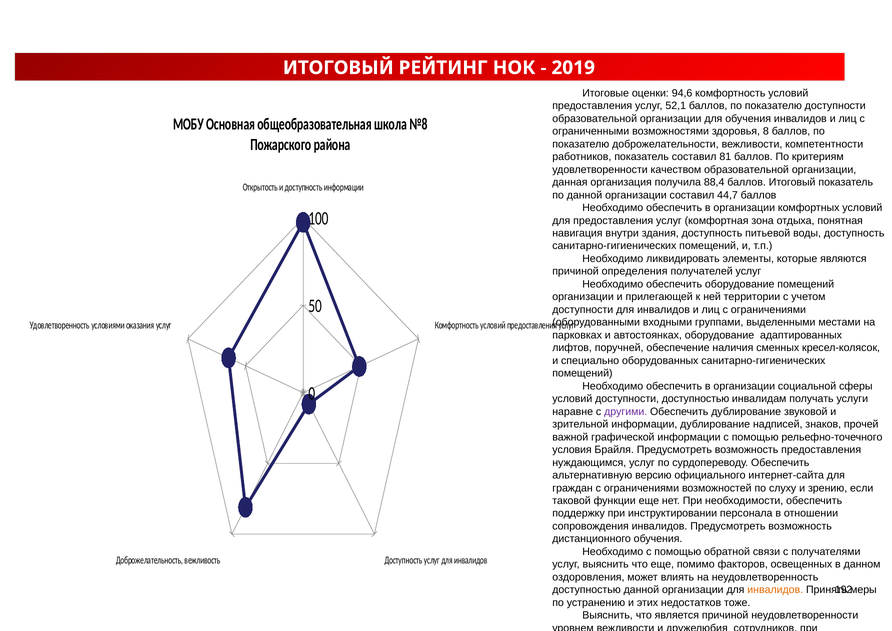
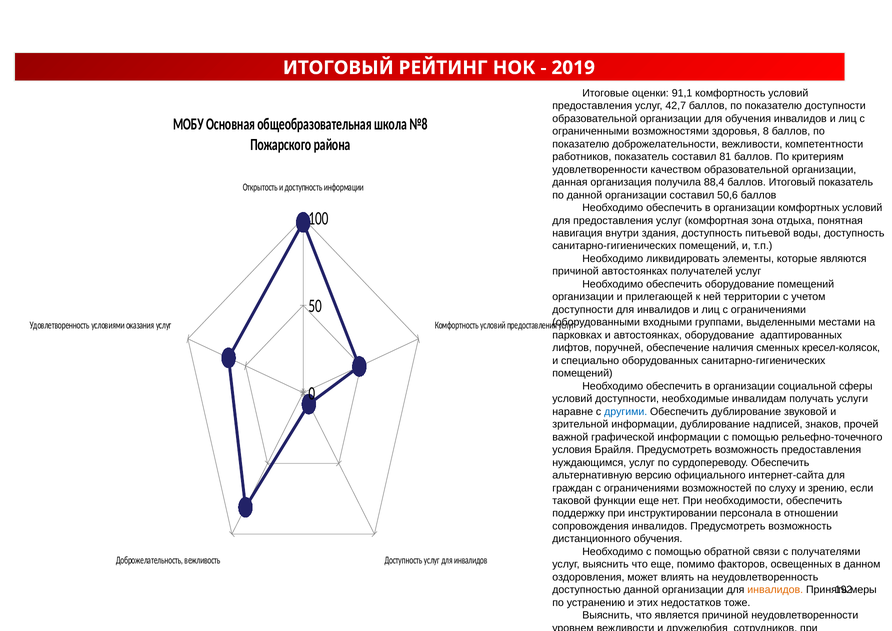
94,6: 94,6 -> 91,1 (682, 93)
52,1: 52,1 -> 42,7 (676, 106)
44,7: 44,7 -> 50,6 (728, 195)
причиной определения: определения -> автостоянках (635, 271)
доступности доступностью: доступностью -> необходимые (695, 399)
другими colour: purple -> blue (626, 411)
